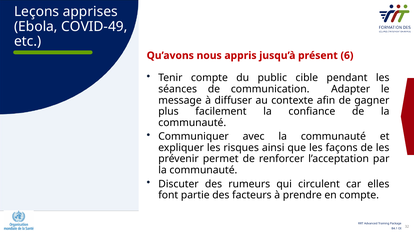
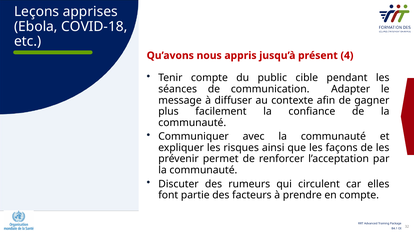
COVID-49: COVID-49 -> COVID-18 (94, 26)
6: 6 -> 4 (347, 56)
